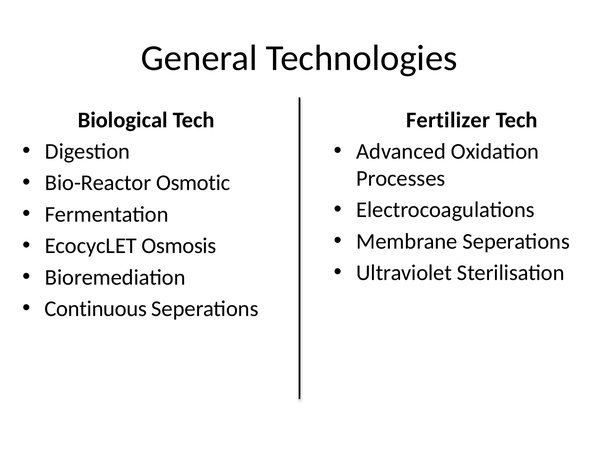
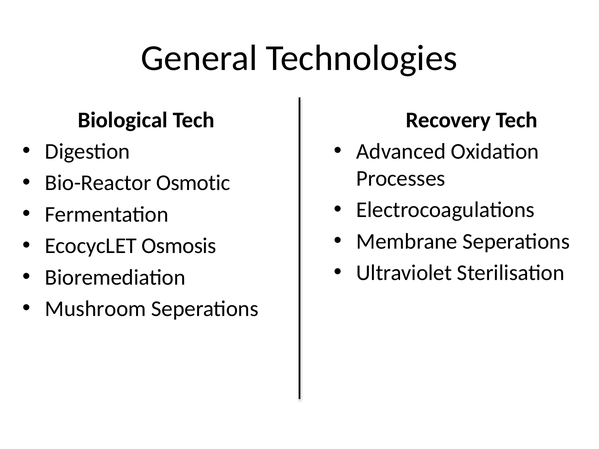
Fertilizer: Fertilizer -> Recovery (448, 120)
Continuous: Continuous -> Mushroom (96, 309)
